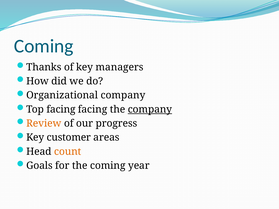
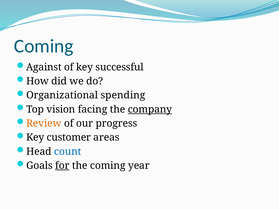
Thanks: Thanks -> Against (44, 67)
managers: managers -> successful (120, 67)
Organizational company: company -> spending (123, 95)
Top facing: facing -> vision (61, 109)
count colour: orange -> blue (68, 152)
for underline: none -> present (62, 166)
